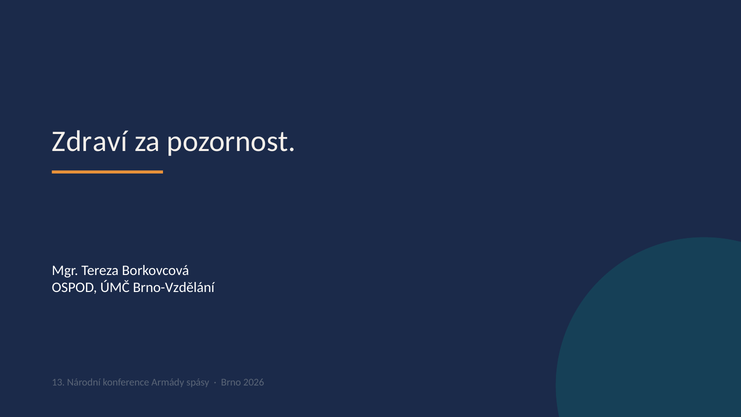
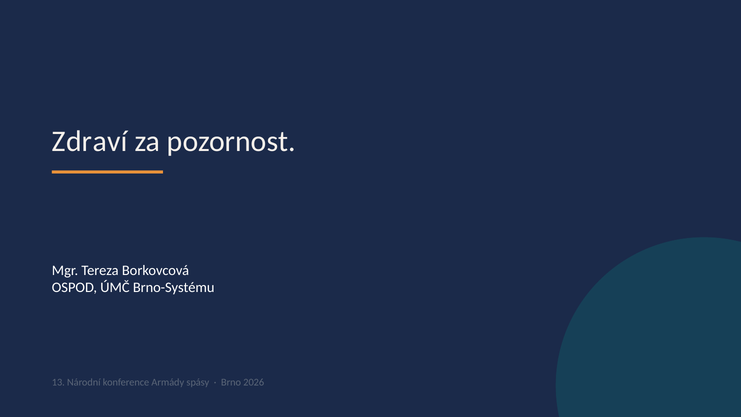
Brno-Vzdělání: Brno-Vzdělání -> Brno-Systému (174, 288)
